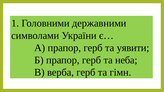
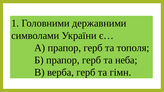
уявити: уявити -> тополя (133, 48)
